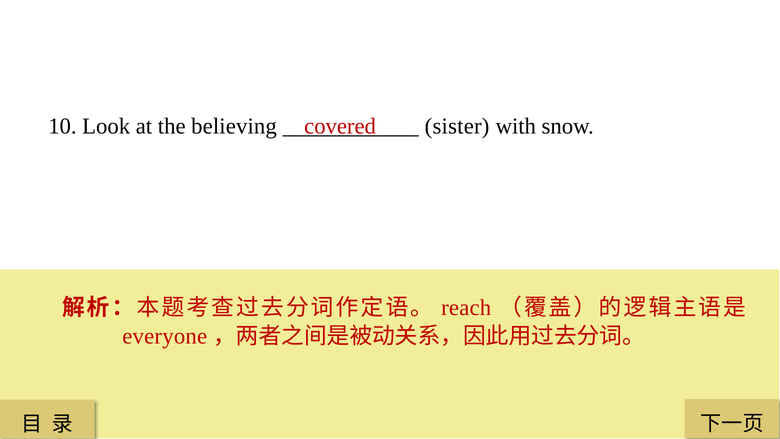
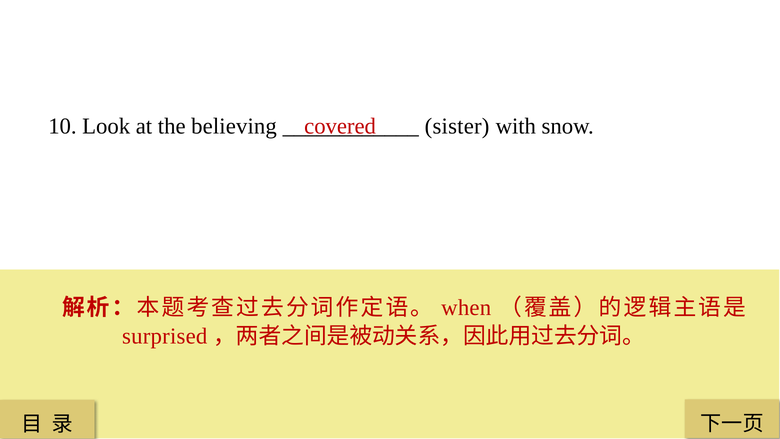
reach: reach -> when (466, 307)
everyone: everyone -> surprised (165, 336)
